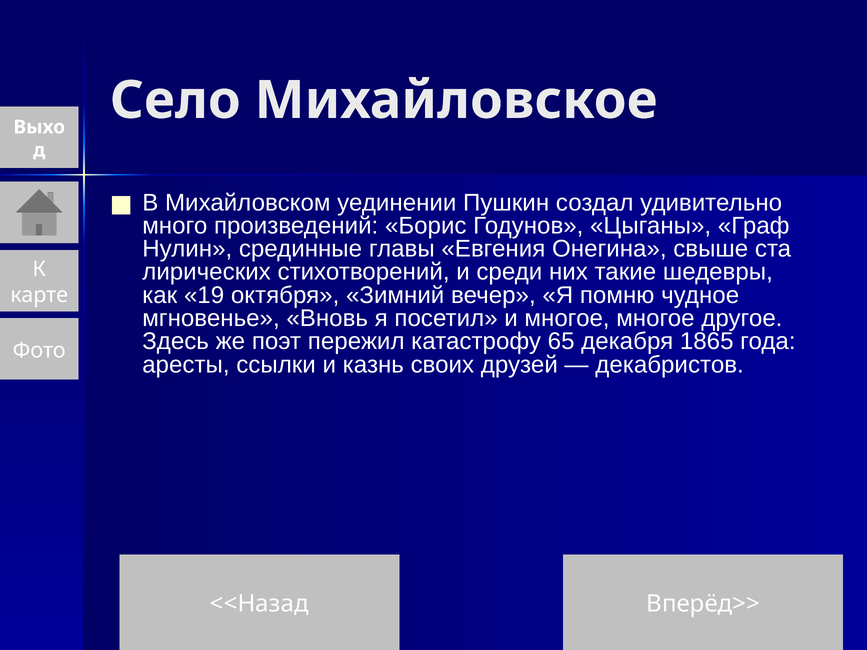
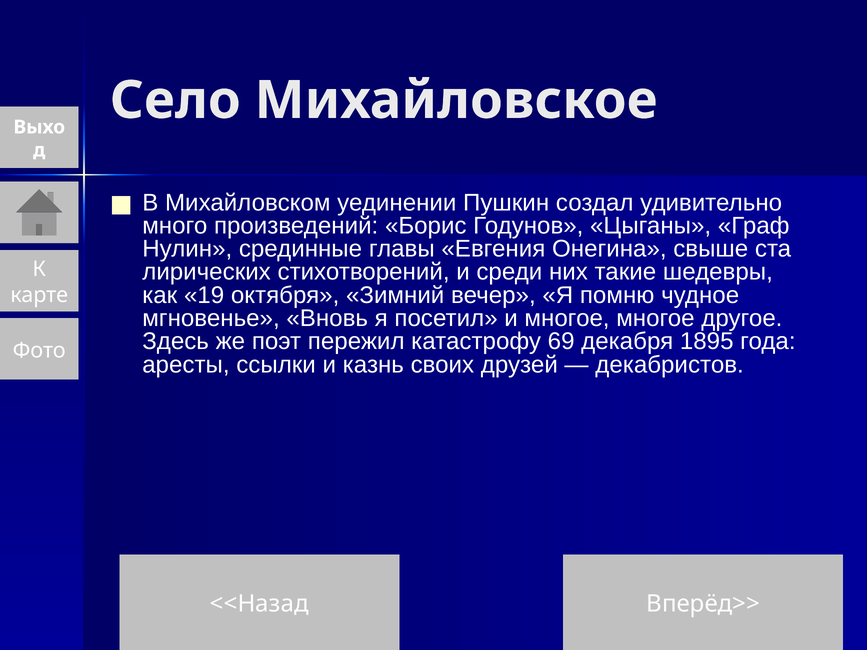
65: 65 -> 69 (561, 342)
1865: 1865 -> 1895 (707, 342)
